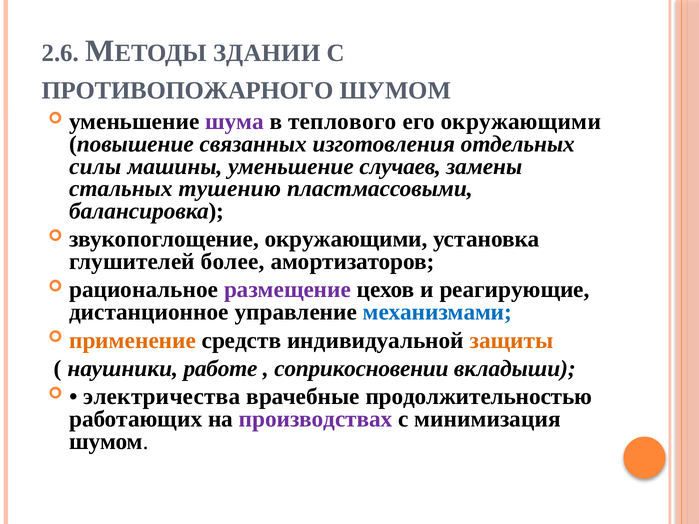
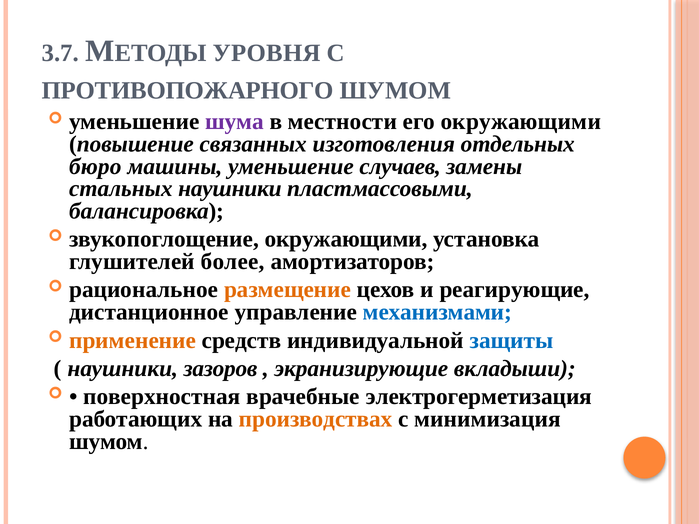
2.6: 2.6 -> 3.7 (60, 53)
ЗДАНИИ: ЗДАНИИ -> УРОВНЯ (267, 53)
теплового: теплового -> местности (342, 122)
силы: силы -> бюро (95, 166)
стальных тушению: тушению -> наушники (230, 189)
размещение colour: purple -> orange (288, 290)
защиты colour: orange -> blue (512, 341)
работе: работе -> зазоров (220, 369)
соприкосновении: соприкосновении -> экранизирующие (361, 369)
электричества: электричества -> поверхностная (162, 397)
продолжительностью: продолжительностью -> электрогерметизация (479, 397)
производствах colour: purple -> orange (316, 419)
